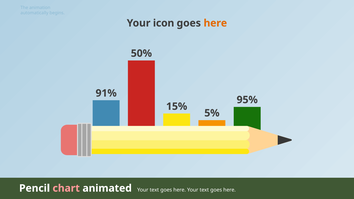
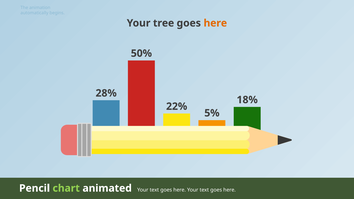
icon: icon -> tree (164, 23)
91%: 91% -> 28% (106, 93)
95%: 95% -> 18% (247, 100)
15%: 15% -> 22% (177, 106)
chart colour: pink -> light green (66, 188)
